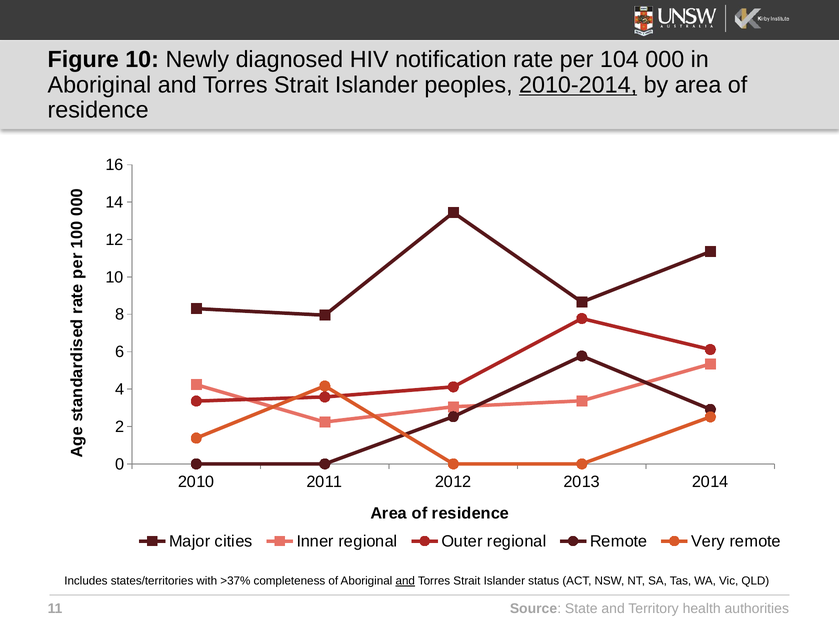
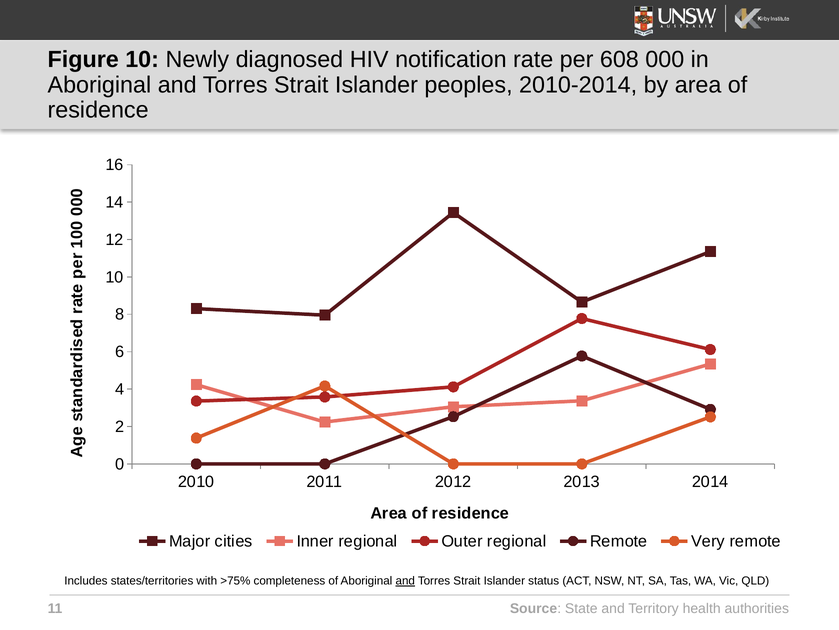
104: 104 -> 608 (619, 60)
2010-2014 underline: present -> none (578, 85)
>37%: >37% -> >75% (235, 580)
